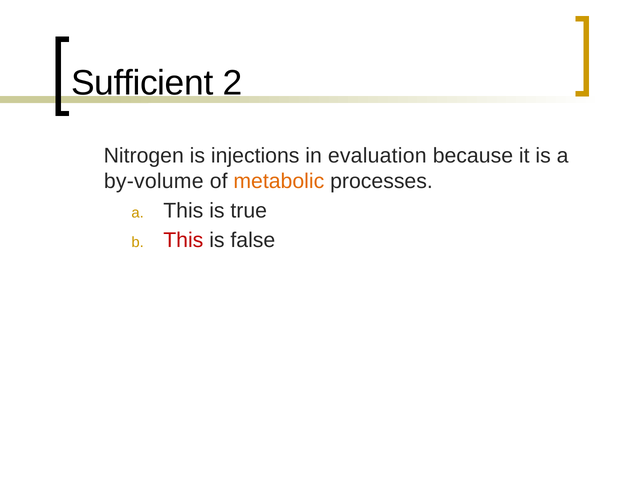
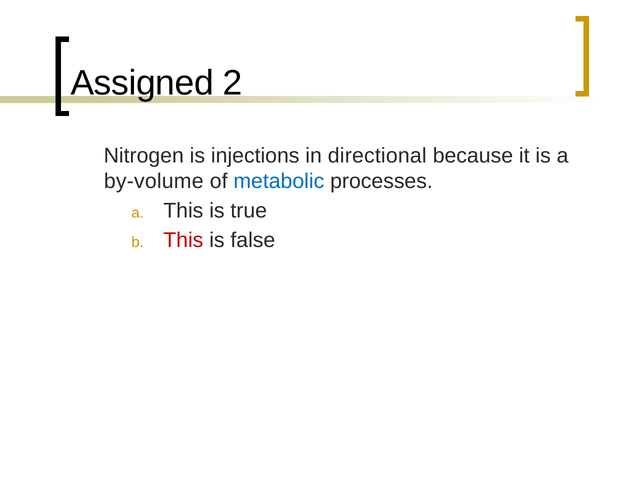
Sufficient: Sufficient -> Assigned (142, 83)
evaluation: evaluation -> directional (377, 155)
metabolic colour: orange -> blue (279, 181)
